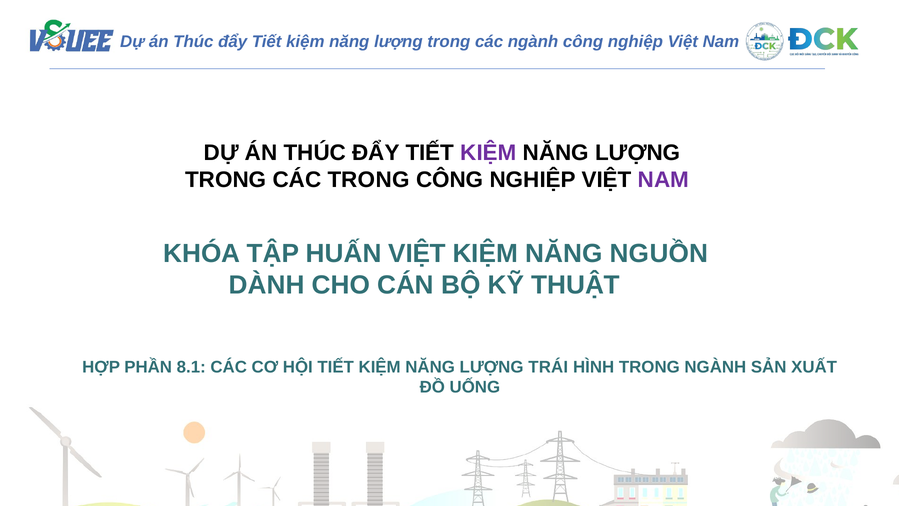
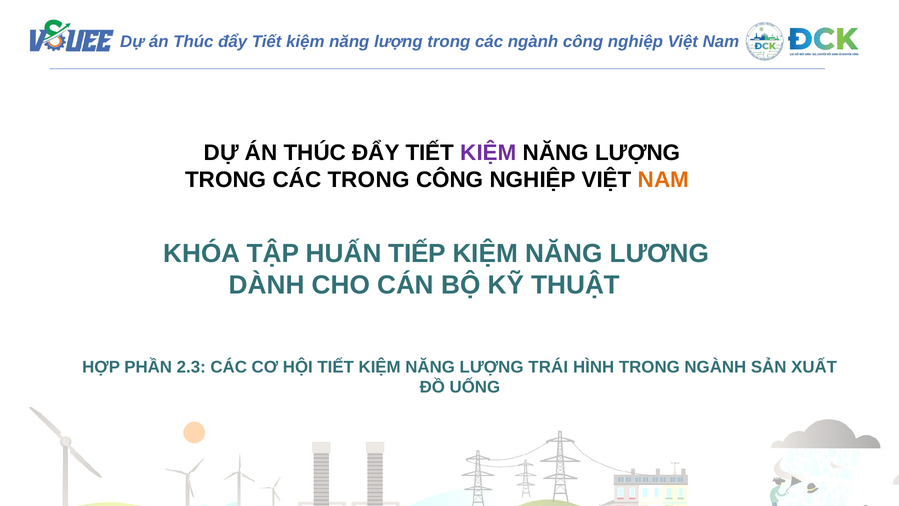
NAM colour: purple -> orange (663, 180)
HUẤN VIỆT: VIỆT -> TIẾP (417, 253)
NGUỒN: NGUỒN -> LƯƠNG (659, 253)
8.1: 8.1 -> 2.3 (191, 367)
